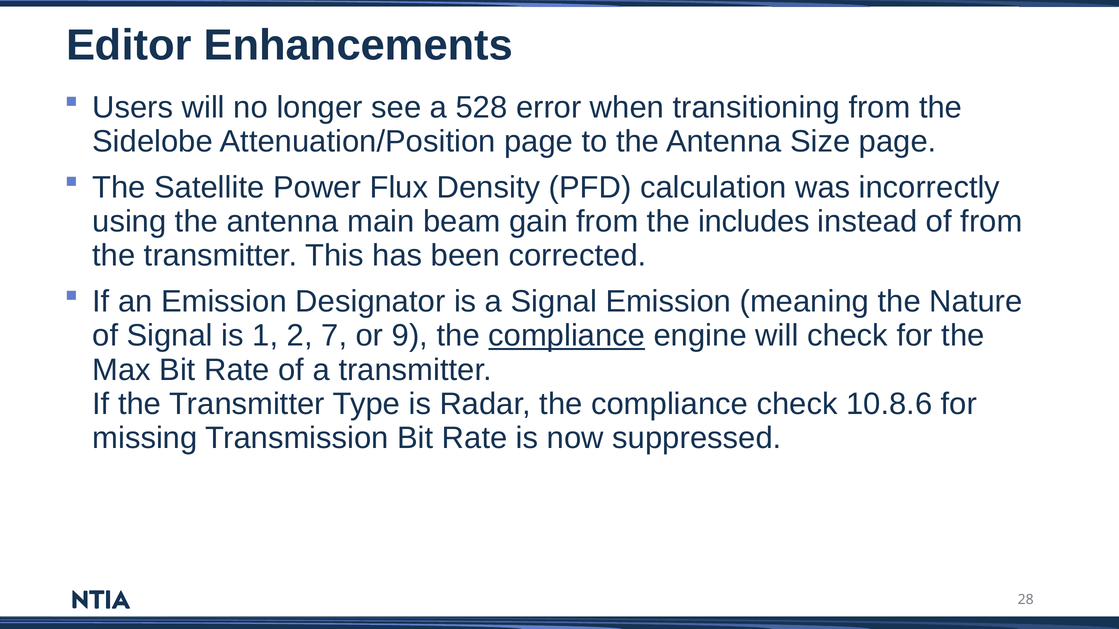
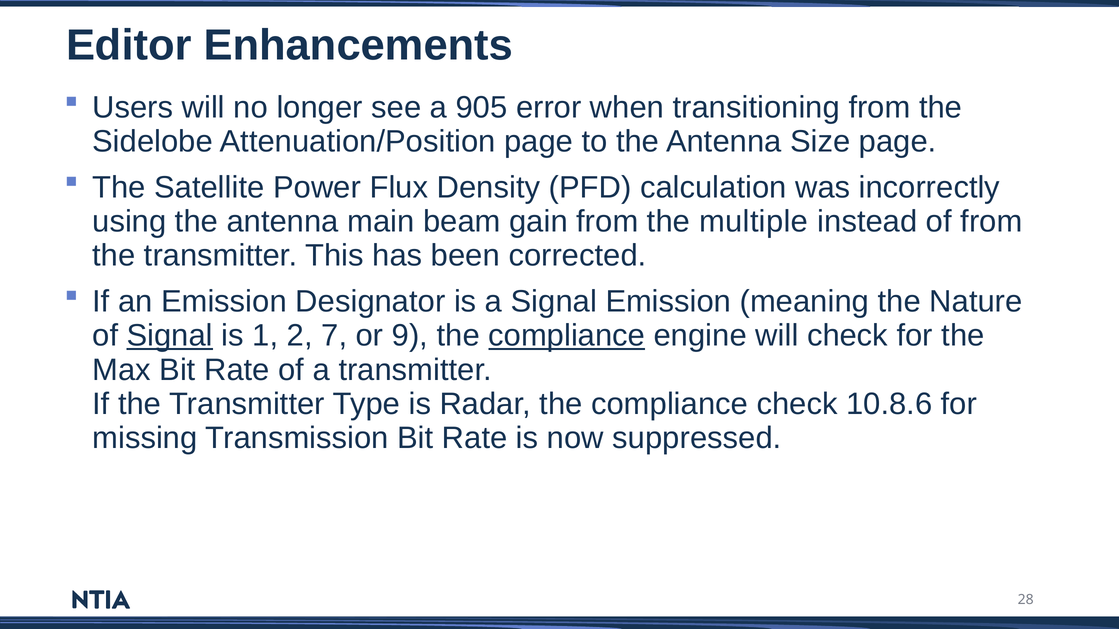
528: 528 -> 905 (482, 107)
includes: includes -> multiple (754, 222)
Signal underline: none -> present (170, 336)
